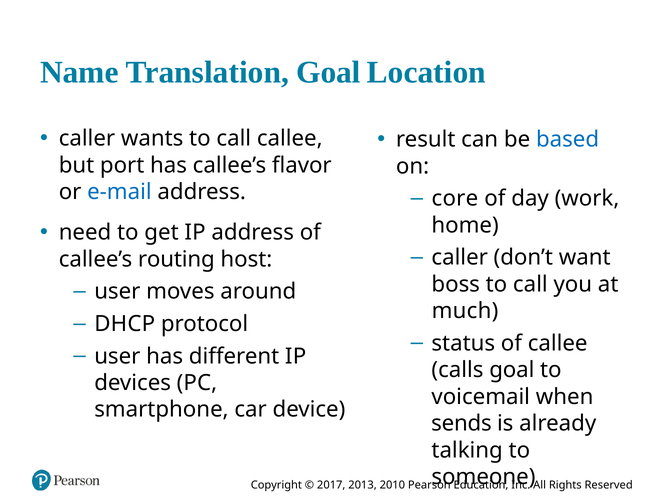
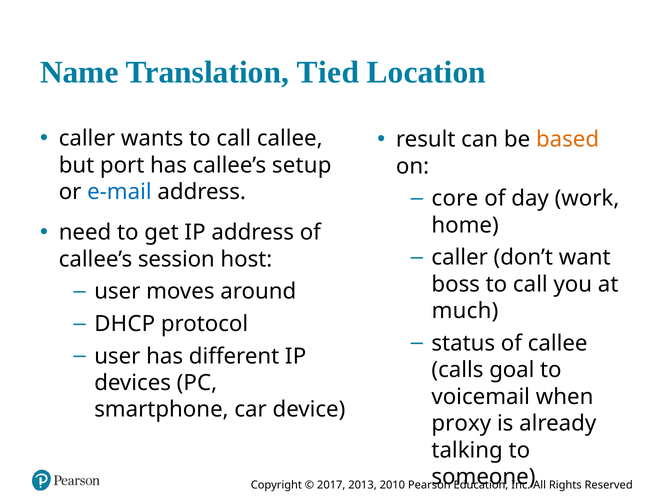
Translation Goal: Goal -> Tied (328, 72)
based colour: blue -> orange (568, 140)
flavor: flavor -> setup (302, 165)
routing: routing -> session (176, 259)
sends: sends -> proxy (461, 424)
